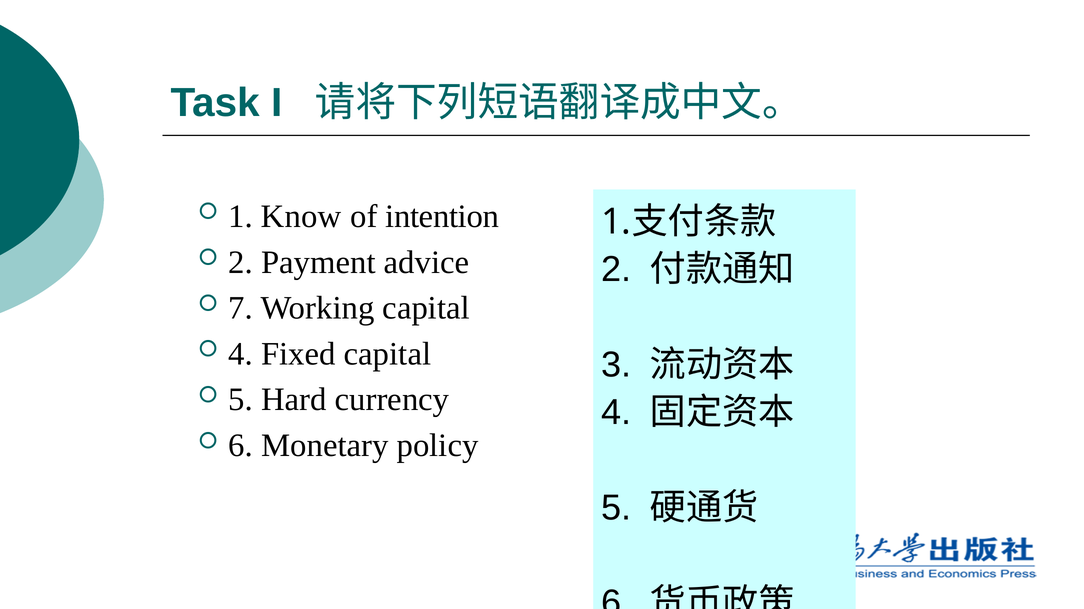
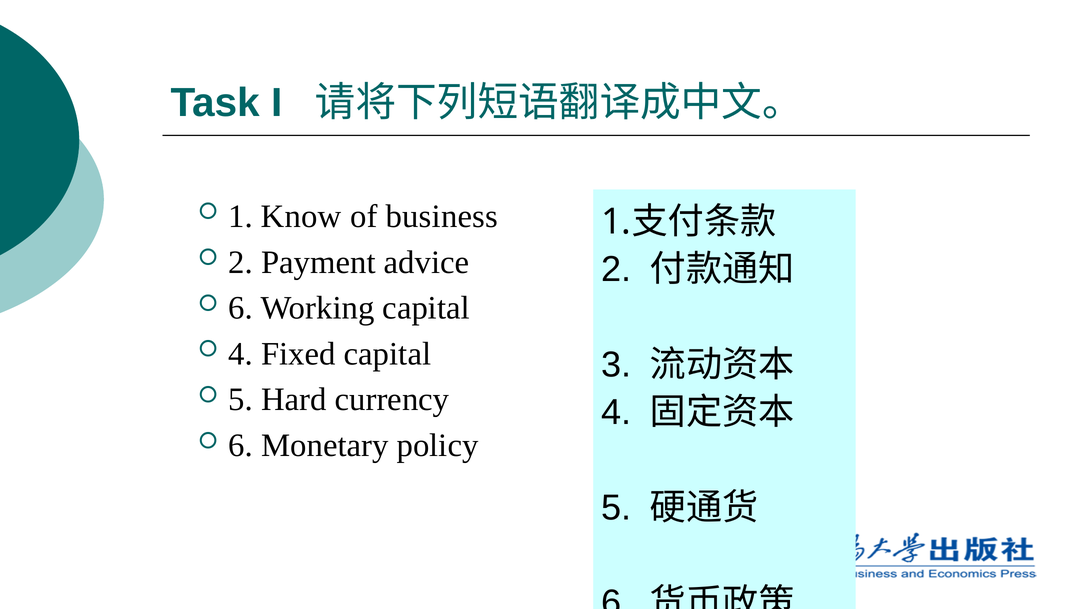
intention: intention -> business (442, 217)
7: 7 -> 6 (241, 308)
